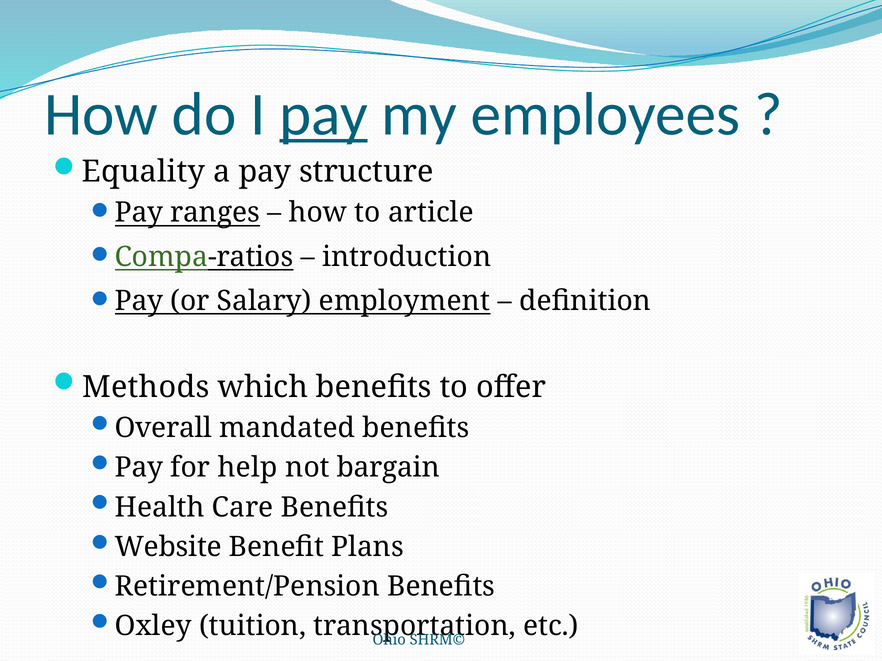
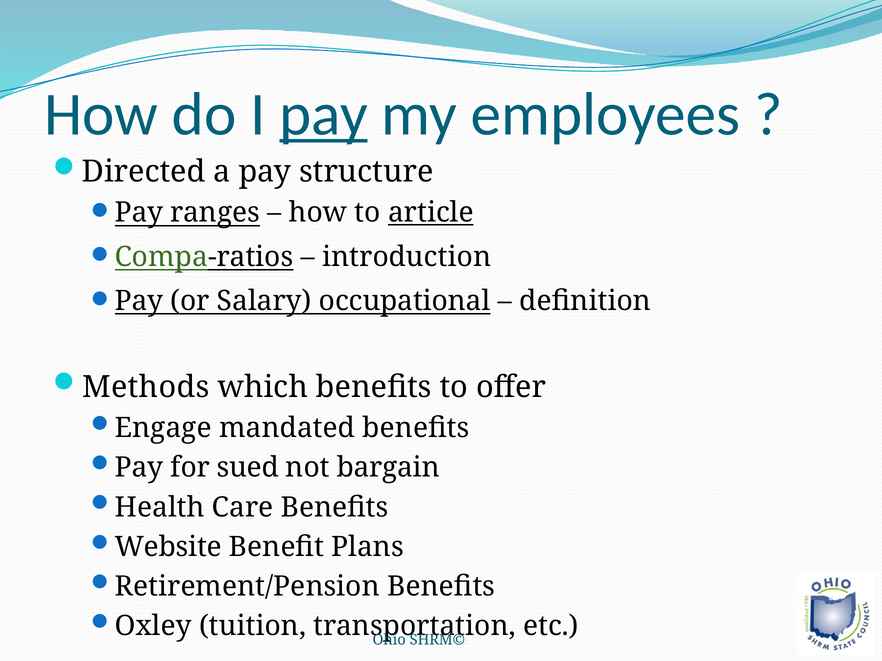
Equality: Equality -> Directed (144, 172)
article underline: none -> present (431, 213)
employment: employment -> occupational (405, 301)
Overall: Overall -> Engage (163, 428)
help: help -> sued (248, 468)
